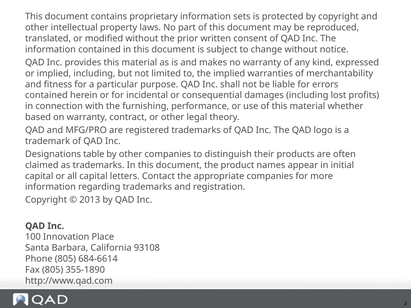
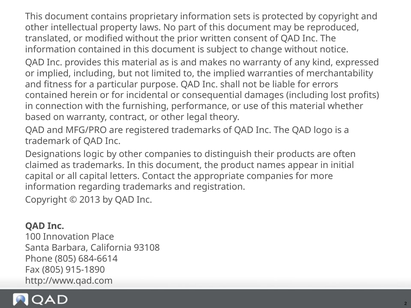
table: table -> logic (94, 154)
355-1890: 355-1890 -> 915-1890 (85, 270)
